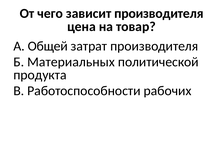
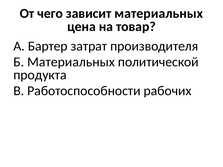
зависит производителя: производителя -> материальных (159, 14)
Общей: Общей -> Бартер (48, 46)
